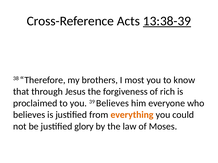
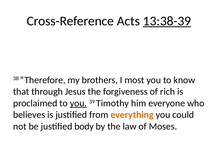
you underline: none -> present (78, 104)
39 Believes: Believes -> Timothy (112, 104)
glory: glory -> body (84, 127)
